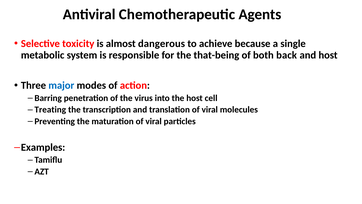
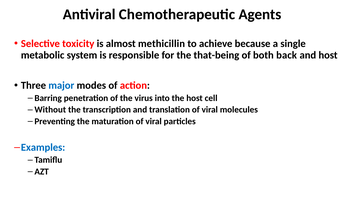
dangerous: dangerous -> methicillin (162, 44)
Treating: Treating -> Without (50, 109)
Examples colour: black -> blue (43, 147)
